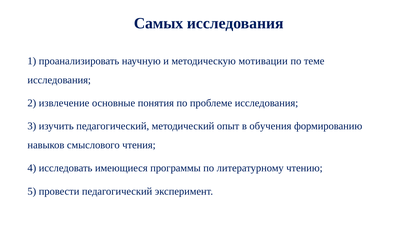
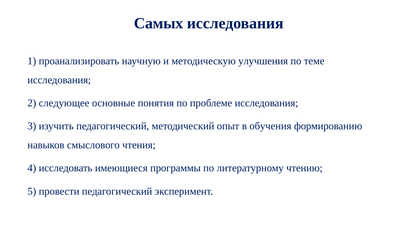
мотивации: мотивации -> улучшения (263, 61)
извлечение: извлечение -> следующее (64, 103)
